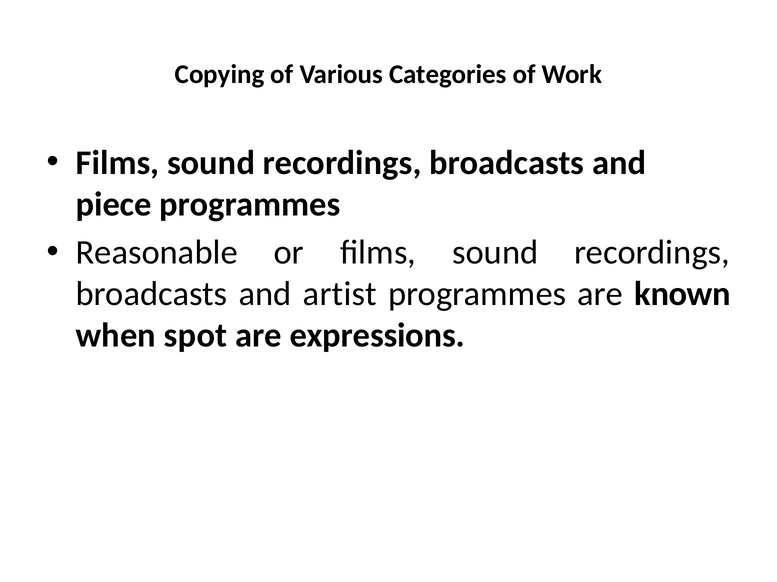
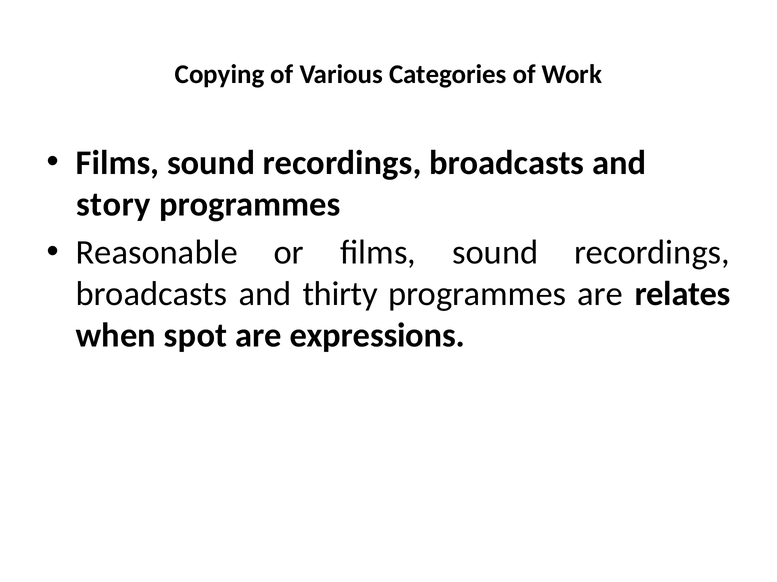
piece: piece -> story (113, 204)
artist: artist -> thirty (340, 294)
known: known -> relates (683, 294)
